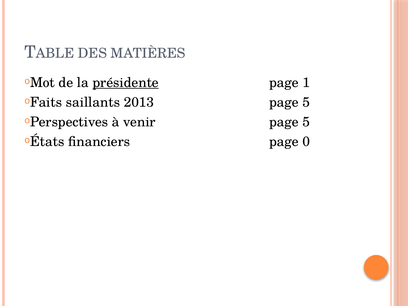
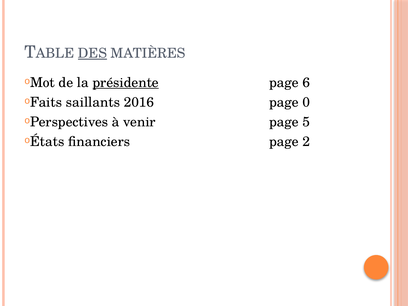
DES underline: none -> present (92, 53)
1: 1 -> 6 (306, 83)
2013: 2013 -> 2016 (139, 102)
5: 5 -> 0 (306, 102)
0: 0 -> 2 (306, 142)
